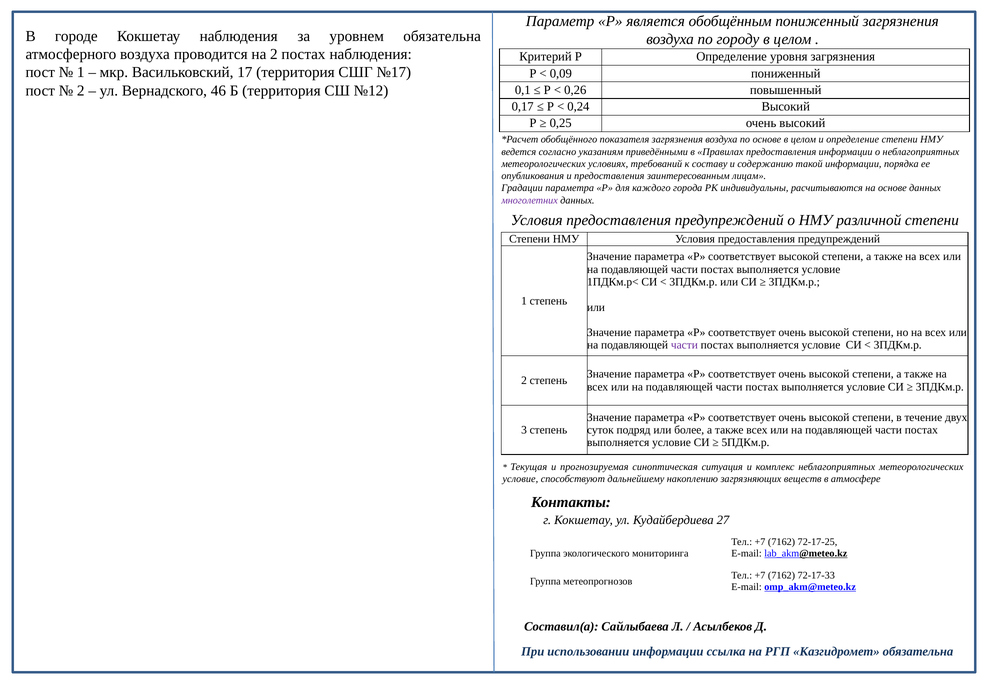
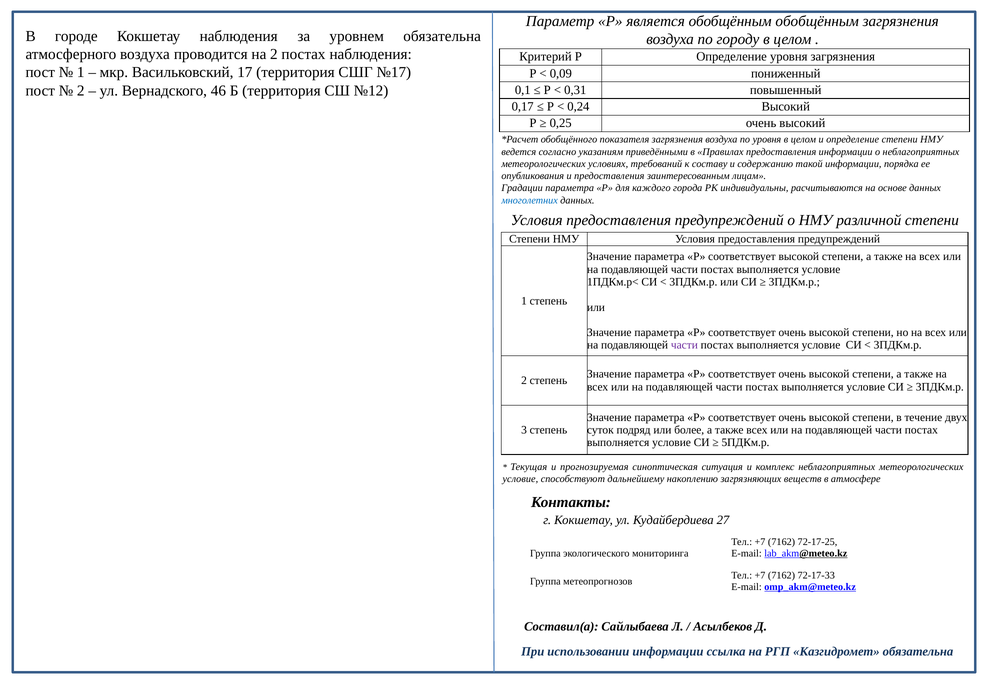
обобщённым пониженный: пониженный -> обобщённым (817, 21)
0,26: 0,26 -> 0,31 (575, 90)
по основе: основе -> уровня (767, 140)
многолетних colour: purple -> blue (530, 200)
